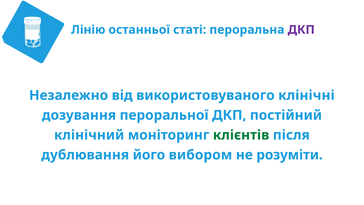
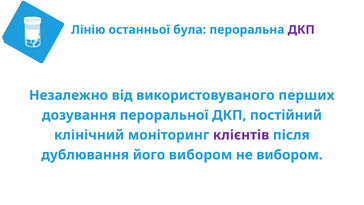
статі: статі -> була (190, 30)
клінічні: клінічні -> перших (306, 95)
клієнтів colour: green -> purple (241, 135)
не розуміти: розуміти -> вибором (289, 155)
